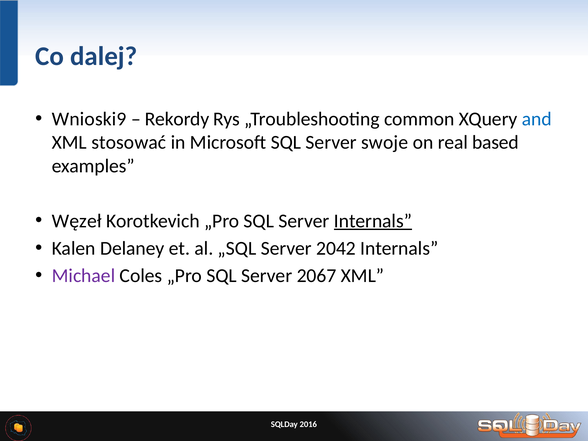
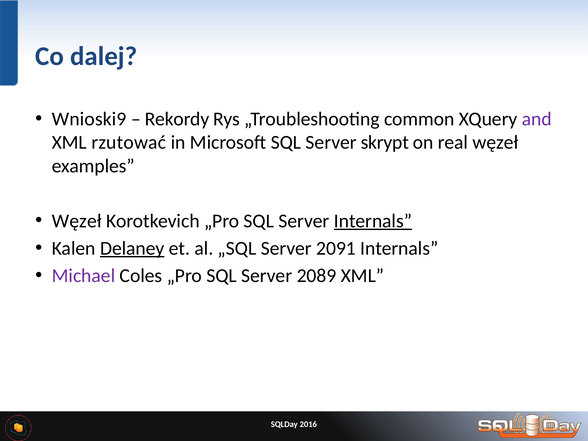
and colour: blue -> purple (537, 119)
stosować: stosować -> rzutować (129, 142)
swoje: swoje -> skrypt (385, 142)
real based: based -> węzeł (495, 142)
Delaney underline: none -> present (132, 248)
2042: 2042 -> 2091 (336, 248)
2067: 2067 -> 2089 (317, 276)
